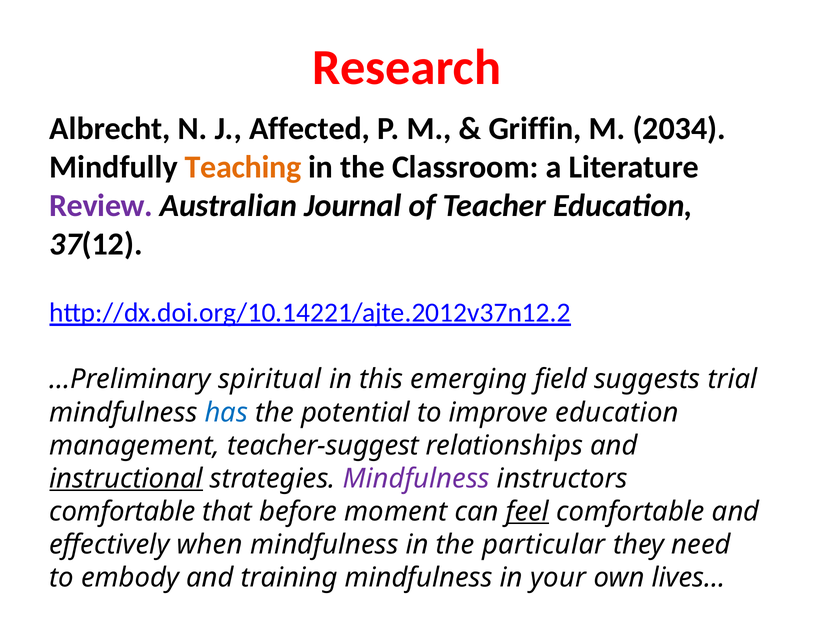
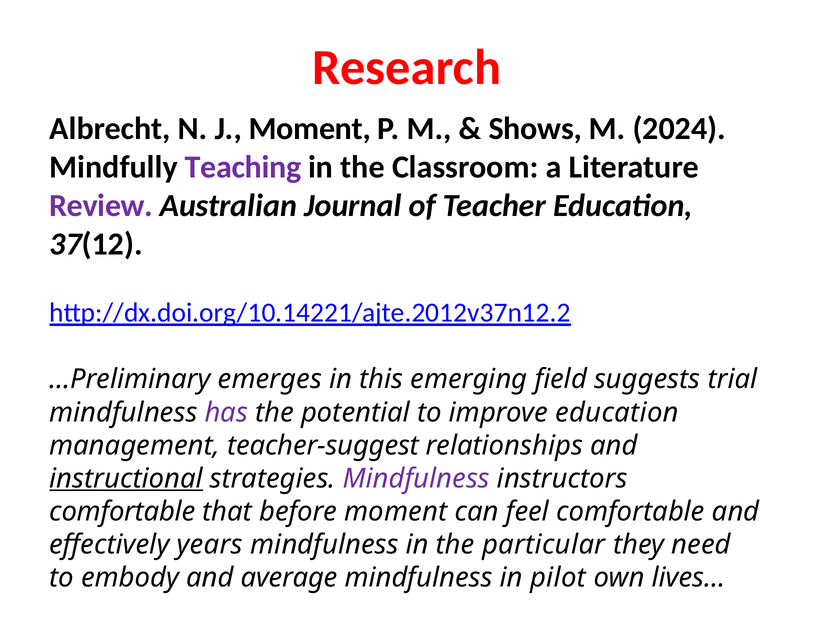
J Affected: Affected -> Moment (310, 129)
Griffin: Griffin -> Shows (535, 129)
2034: 2034 -> 2024 (679, 129)
Teaching colour: orange -> purple (243, 167)
spiritual: spiritual -> emerges (270, 379)
has colour: blue -> purple (226, 412)
feel underline: present -> none (527, 511)
when: when -> years (210, 544)
training: training -> average (289, 577)
your: your -> pilot (558, 577)
